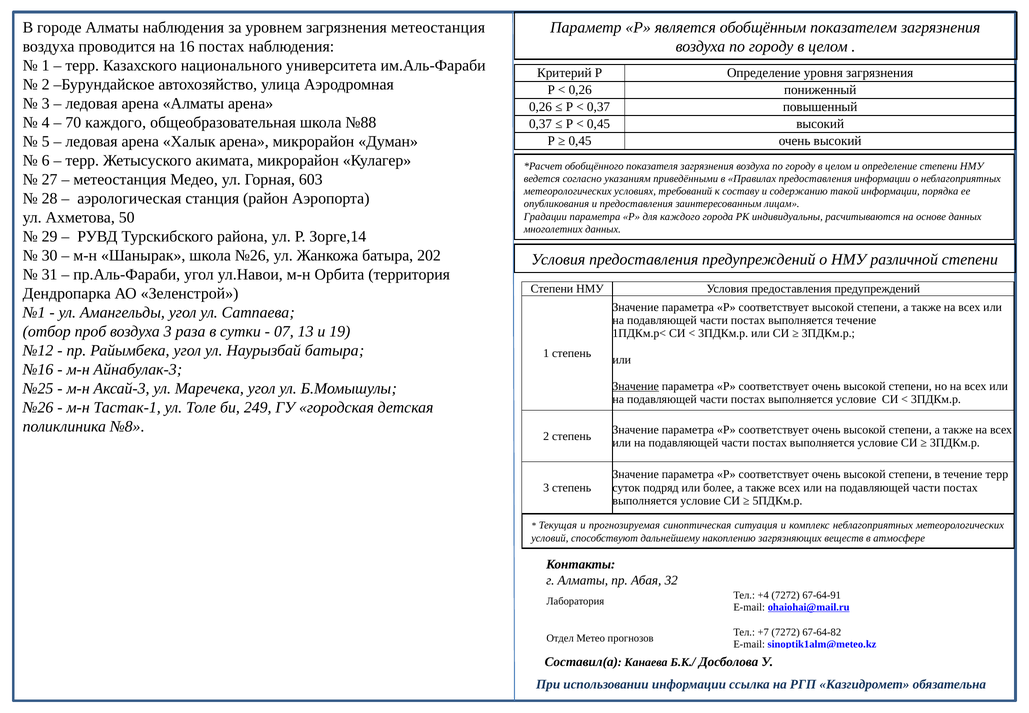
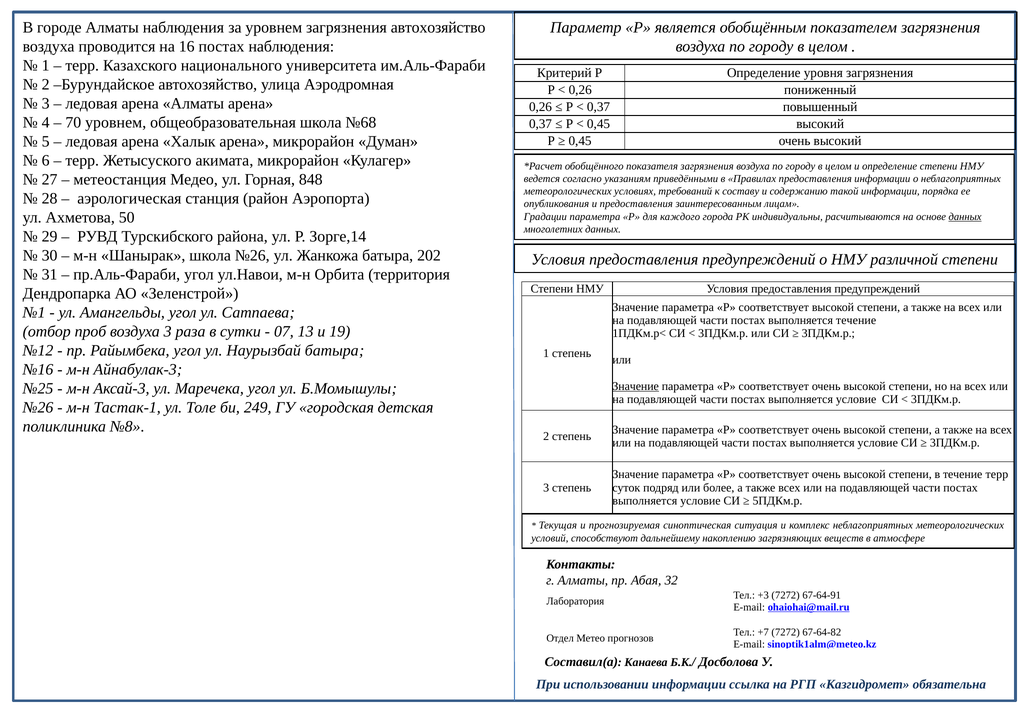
загрязнения метеостанция: метеостанция -> автохозяйство (438, 27)
70 каждого: каждого -> уровнем (116, 122)
№88: №88 -> №68 (361, 122)
603: 603 -> 848 (311, 179)
данных underline: none -> present (965, 216)
+4: +4 -> +3 (763, 595)
